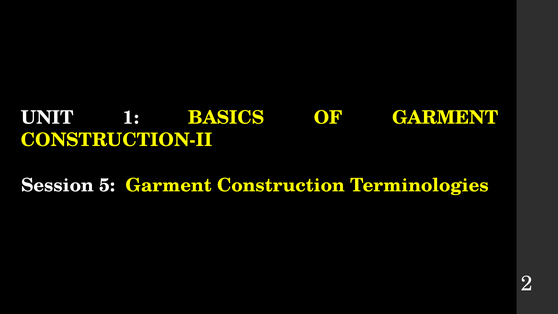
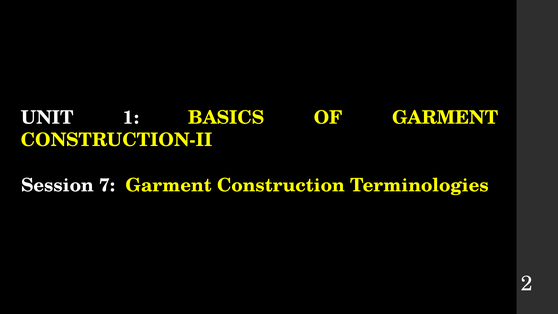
5: 5 -> 7 (107, 185)
